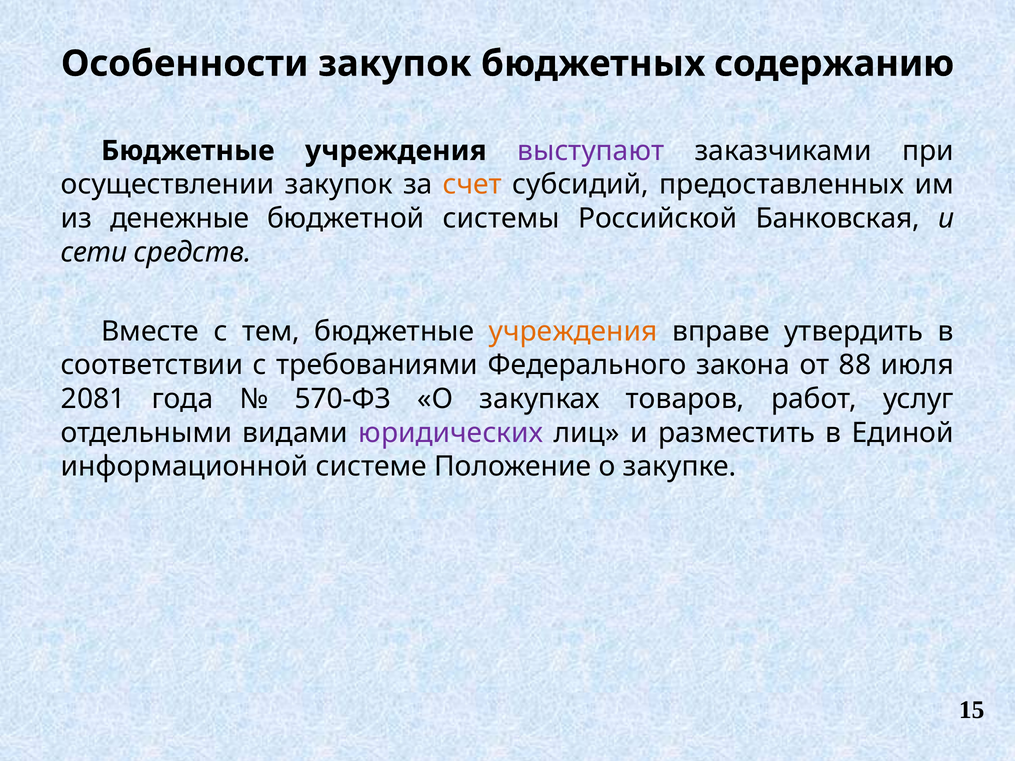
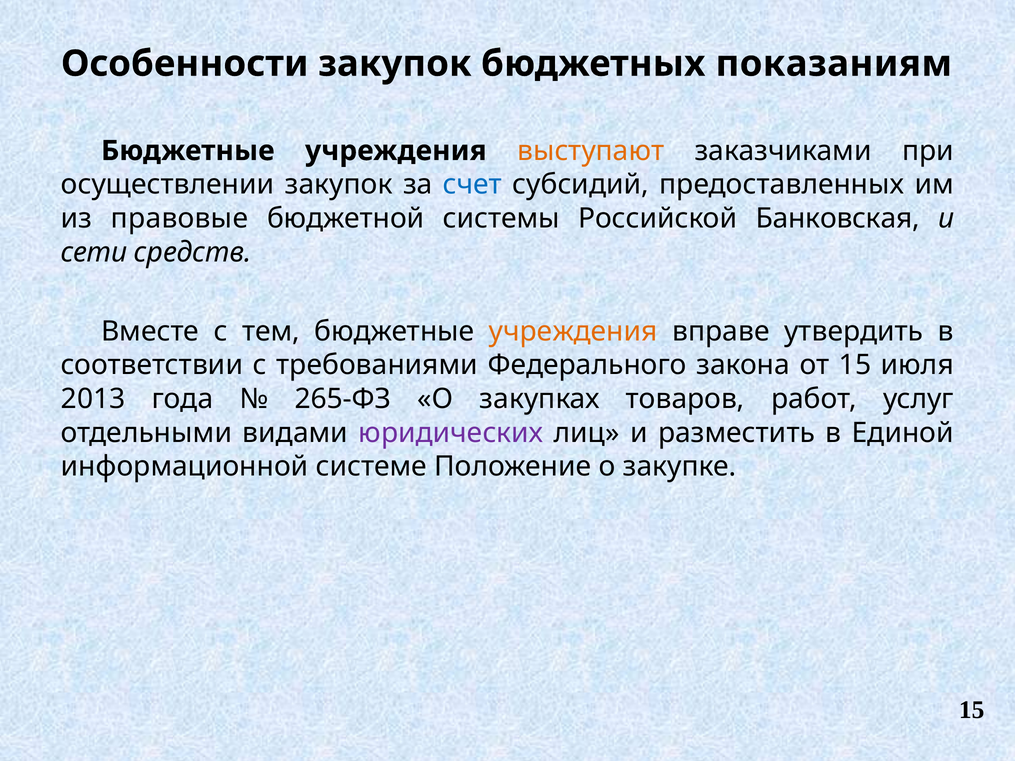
содержанию: содержанию -> показаниям (834, 64)
выступают colour: purple -> orange (591, 151)
счет colour: orange -> blue (472, 185)
денежные: денежные -> правовые (179, 219)
от 88: 88 -> 15 (855, 365)
2081: 2081 -> 2013 (93, 399)
570-ФЗ: 570-ФЗ -> 265-ФЗ (343, 399)
